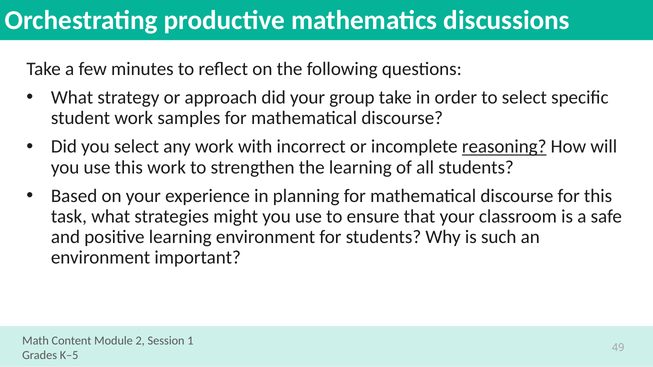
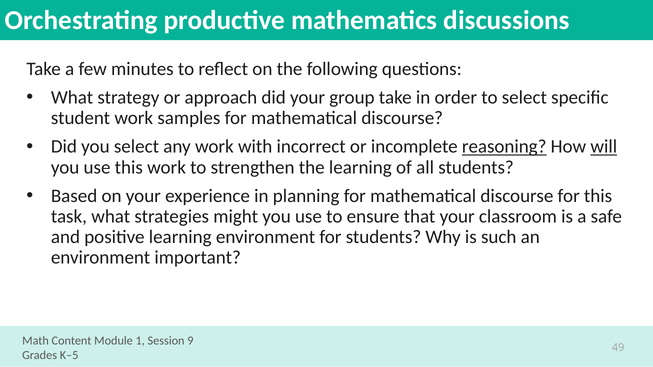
will underline: none -> present (604, 147)
2: 2 -> 1 (140, 341)
1: 1 -> 9 (190, 341)
